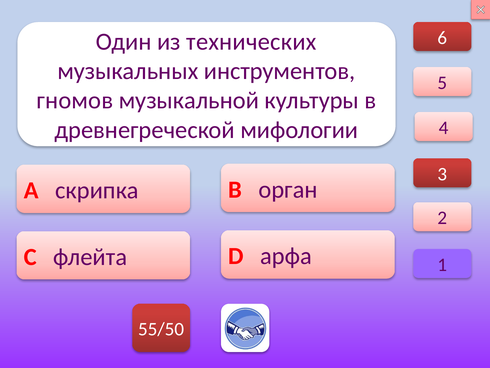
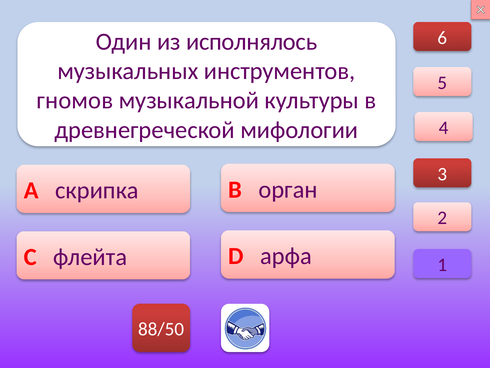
технических: технических -> исполнялось (252, 42)
55/50: 55/50 -> 88/50 (161, 329)
